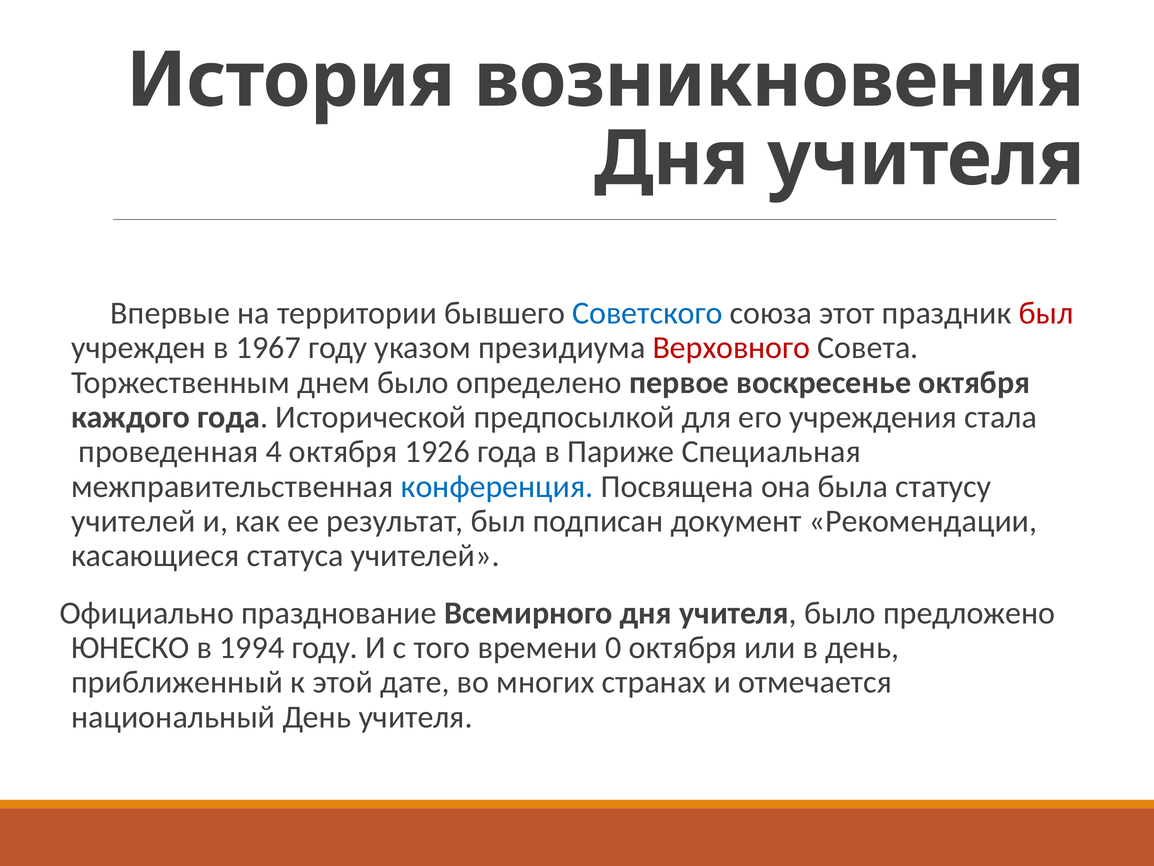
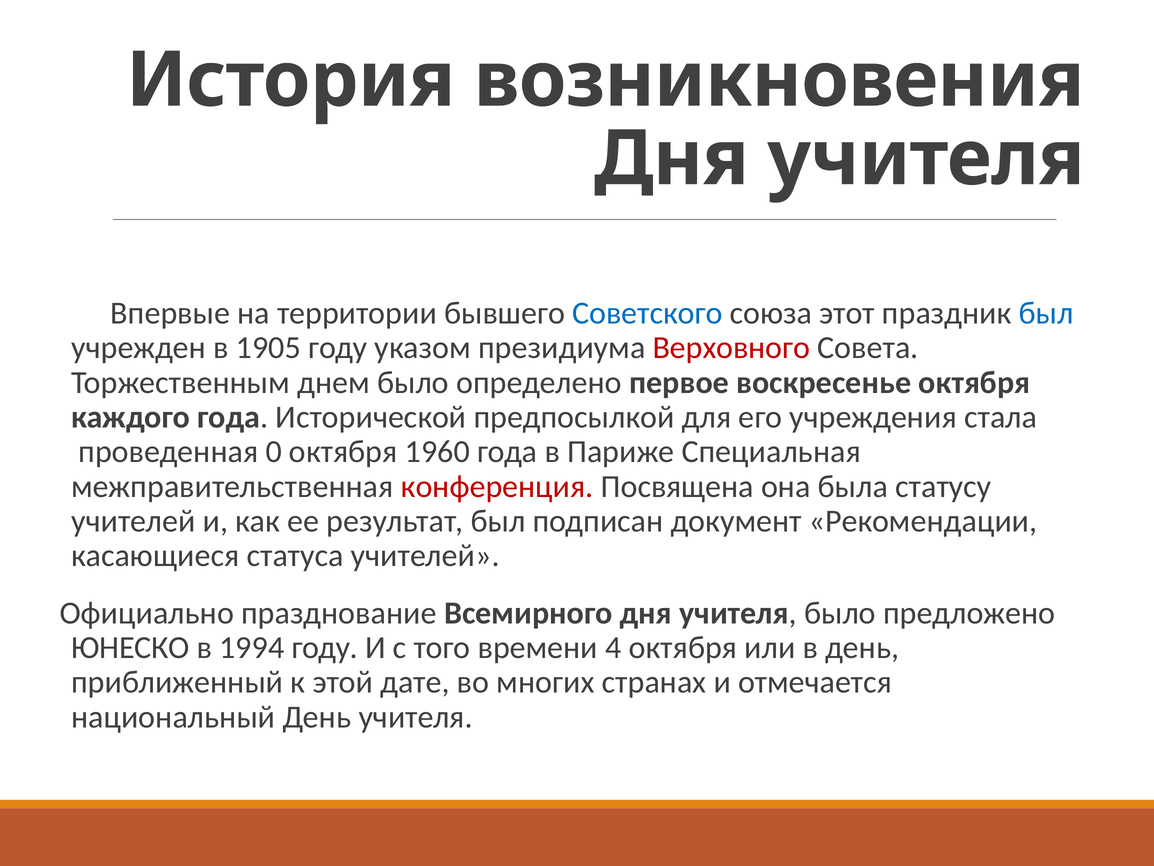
был colour: red -> blue (1046, 313)
1967: 1967 -> 1905 (268, 348)
4: 4 -> 0 (274, 452)
1926: 1926 -> 1960 (437, 452)
конференция colour: blue -> red (497, 486)
0: 0 -> 4 (613, 647)
